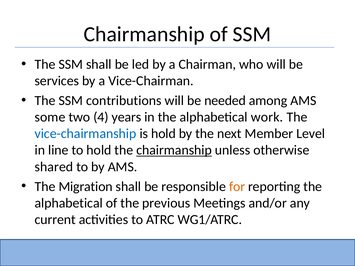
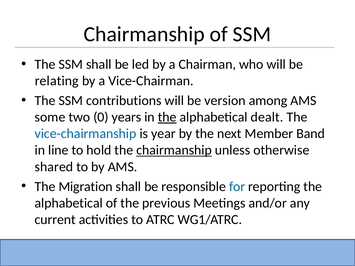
services: services -> relating (57, 81)
needed: needed -> version (225, 101)
4: 4 -> 0 (101, 117)
the underline: none -> present (167, 117)
work: work -> dealt (267, 117)
is hold: hold -> year (163, 134)
Level: Level -> Band (311, 134)
for colour: orange -> blue (237, 187)
